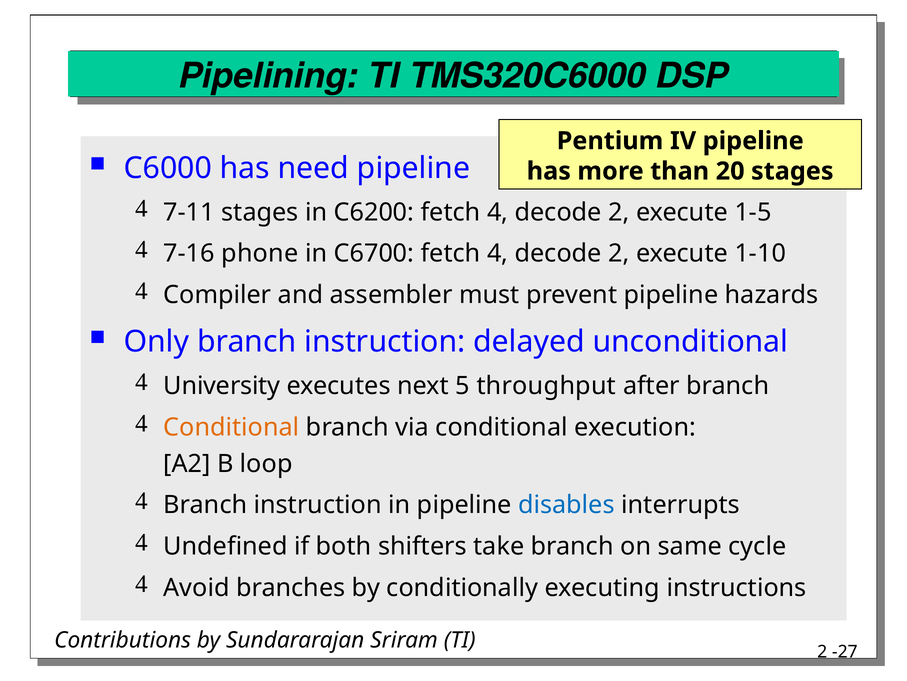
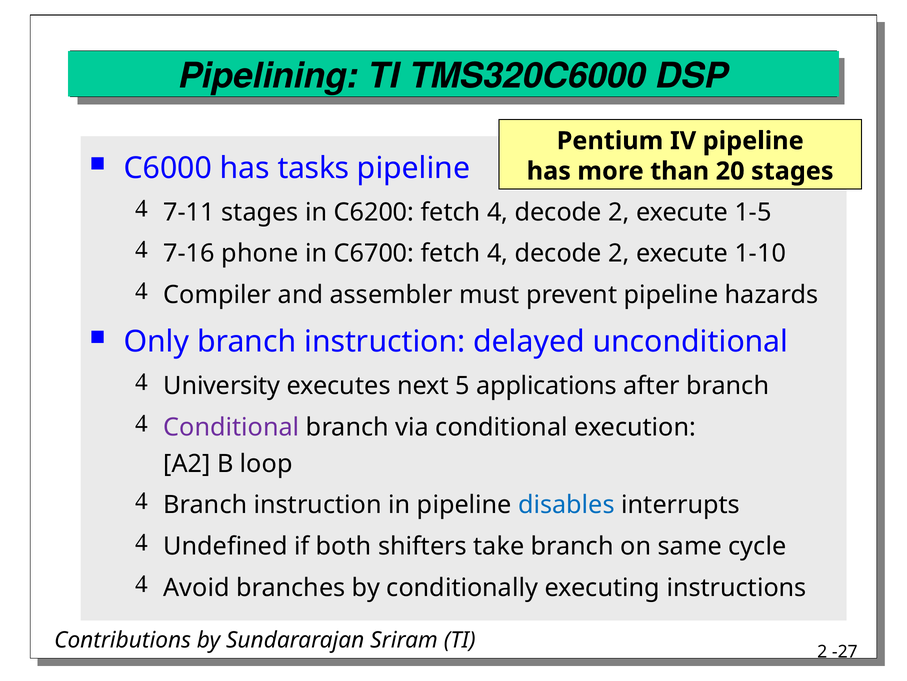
need: need -> tasks (314, 168)
throughput: throughput -> applications (547, 386)
Conditional colour: orange -> purple (231, 427)
